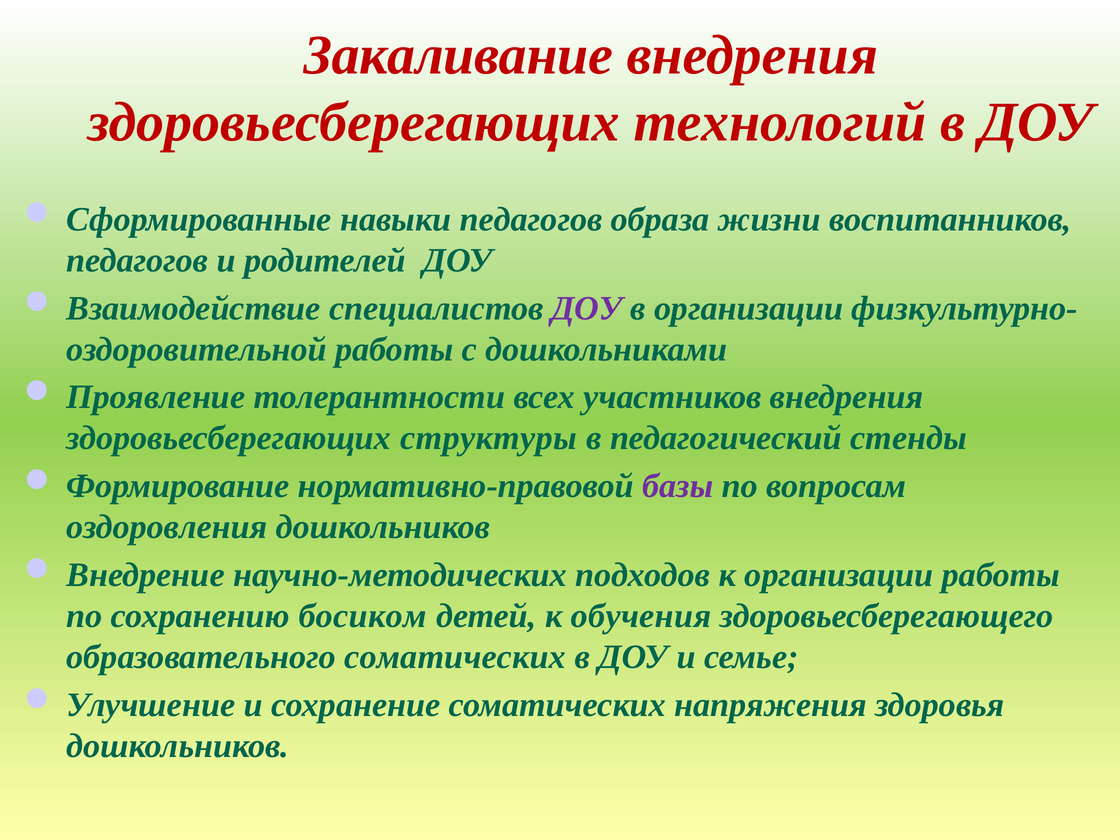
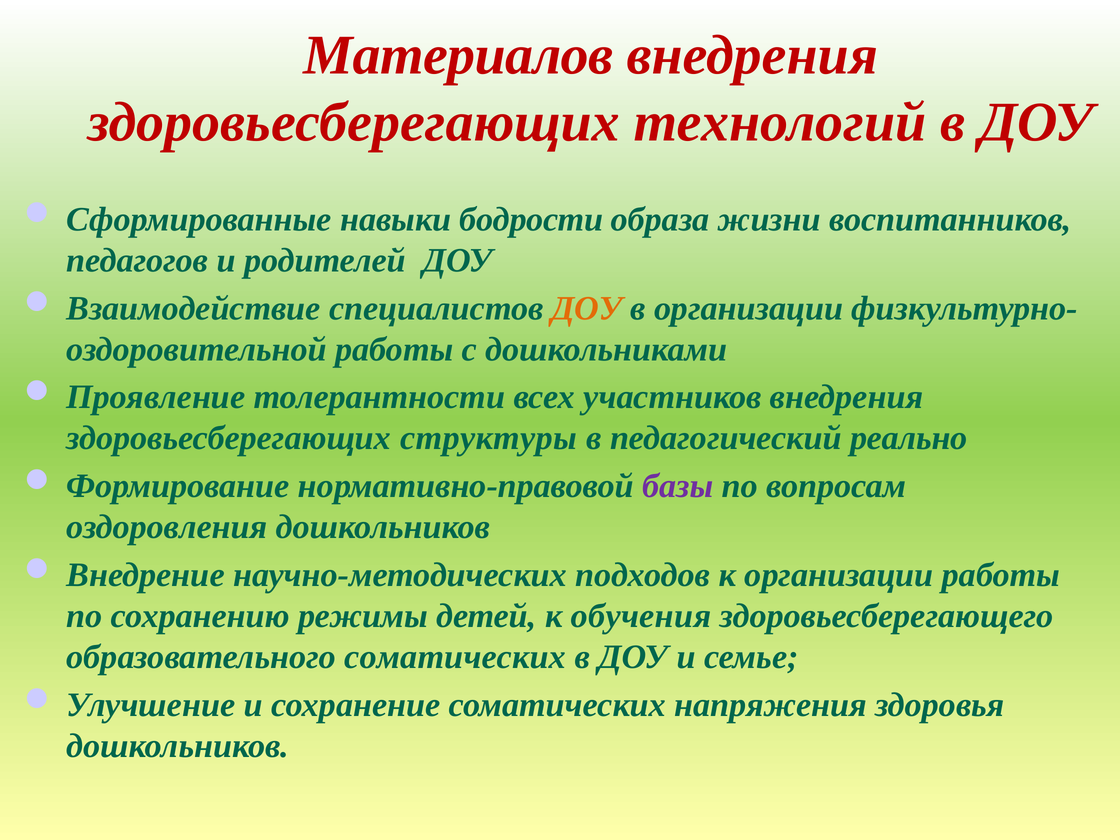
Закаливание: Закаливание -> Материалов (458, 55)
навыки педагогов: педагогов -> бодрости (531, 219)
ДОУ colour: purple -> orange (587, 308)
стенды: стенды -> реально (909, 438)
босиком: босиком -> режимы (363, 616)
